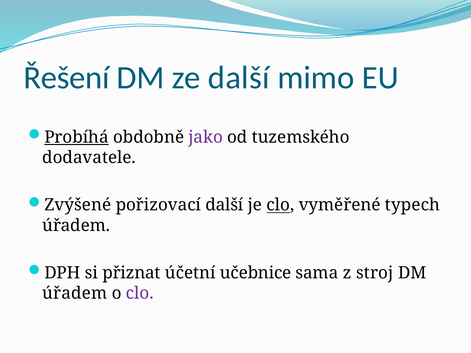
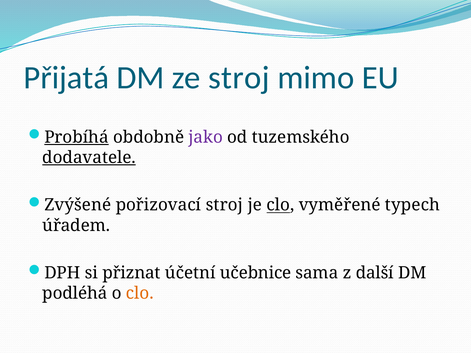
Řešení: Řešení -> Přijatá (66, 78)
ze další: další -> stroj (239, 78)
dodavatele underline: none -> present (89, 158)
pořizovací další: další -> stroj (224, 205)
stroj: stroj -> další (375, 273)
úřadem: úřadem -> podléhá (75, 294)
clo colour: purple -> orange (140, 294)
